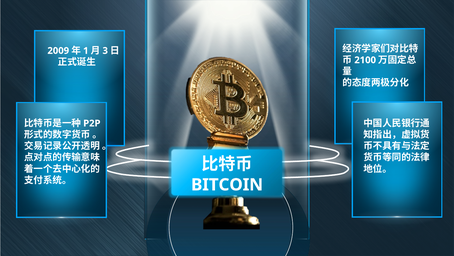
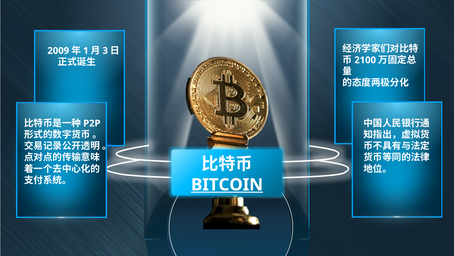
BITCOIN underline: none -> present (227, 184)
